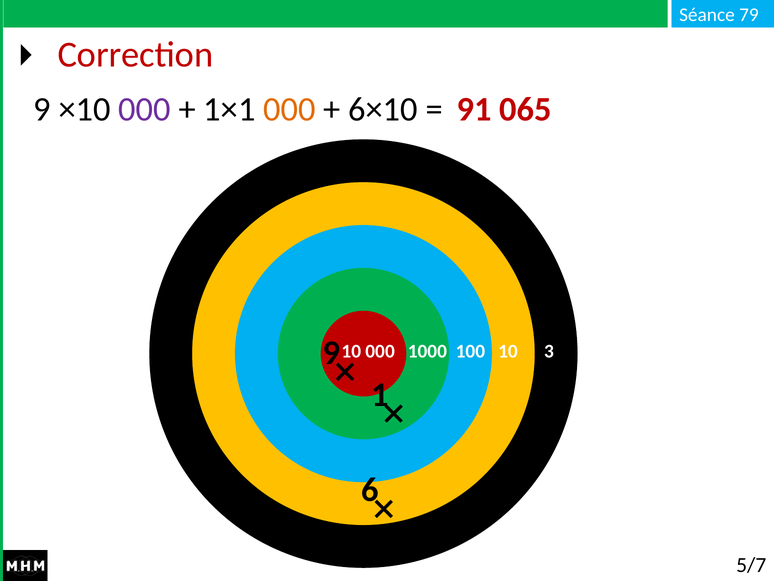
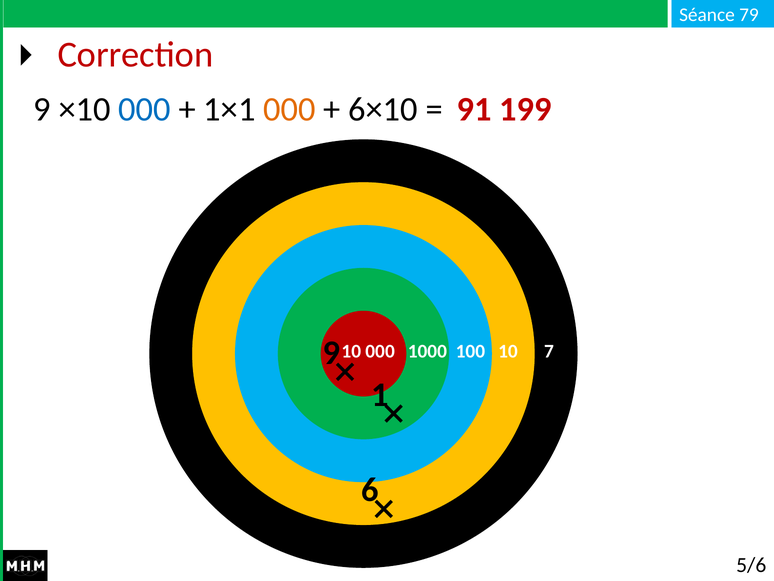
000 colour: purple -> blue (145, 109)
065: 065 -> 199 (525, 109)
3: 3 -> 7 (549, 351)
5/7: 5/7 -> 5/6 (751, 565)
